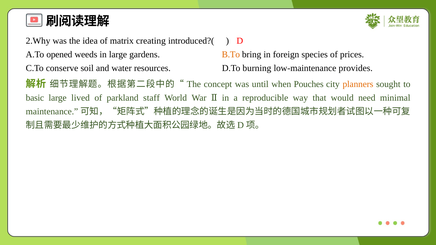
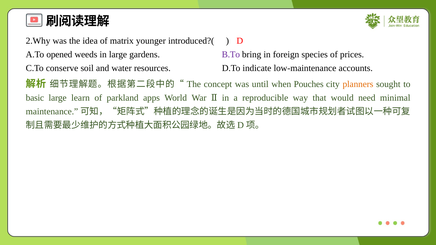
creating: creating -> younger (151, 41)
B.To colour: orange -> purple (231, 54)
burning: burning -> indicate (257, 68)
provides: provides -> accounts (356, 68)
lived: lived -> learn (81, 98)
staff: staff -> apps (152, 98)
